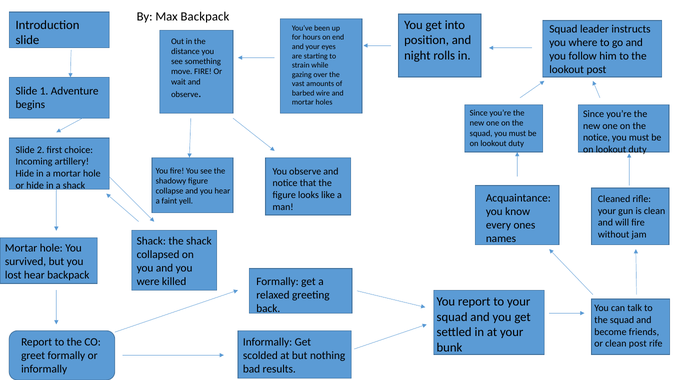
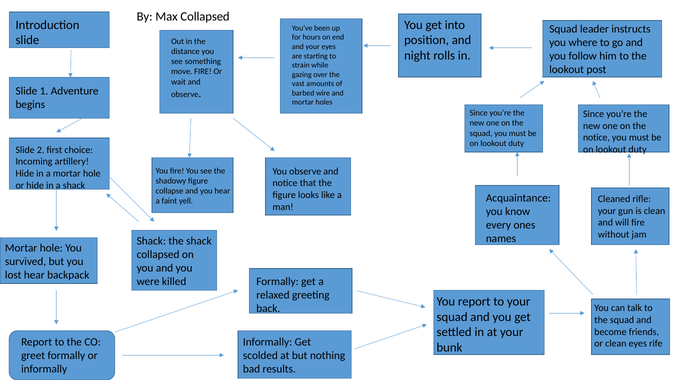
Max Backpack: Backpack -> Collapsed (205, 17)
clean post: post -> eyes (638, 344)
